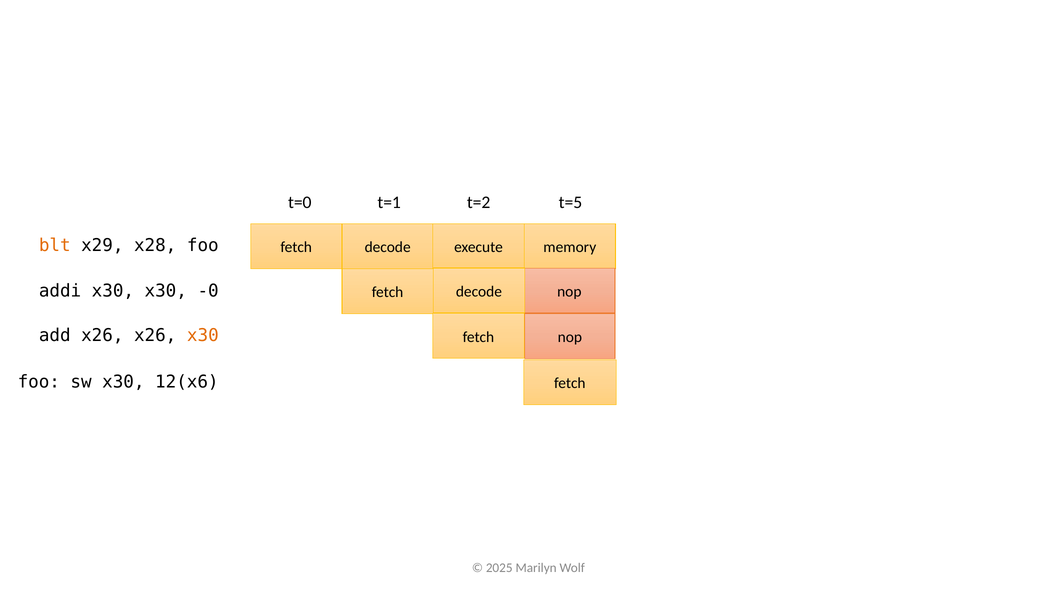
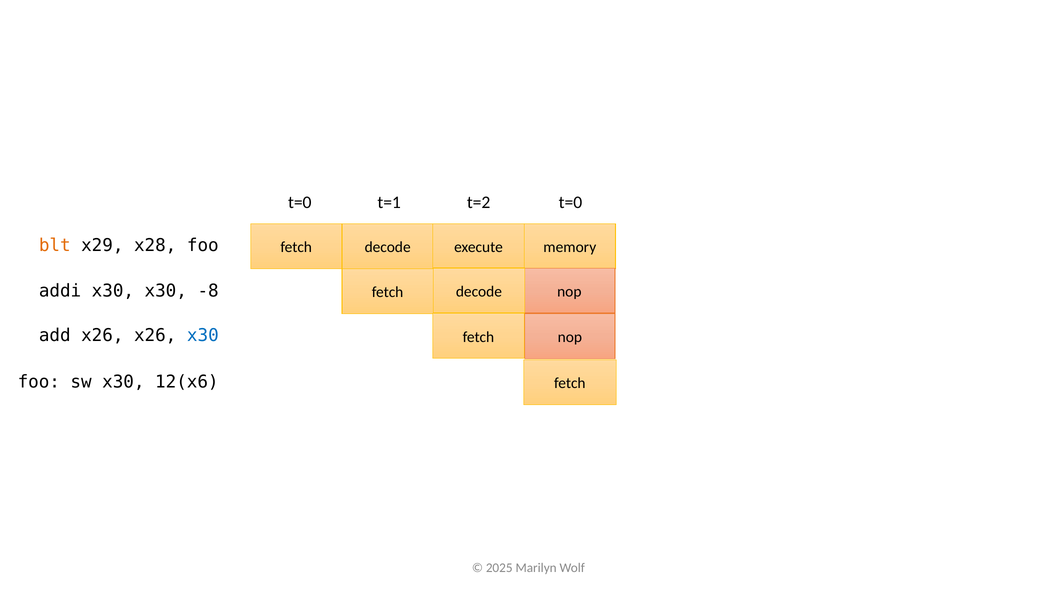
t=2 t=5: t=5 -> t=0 (570, 202)
-0: -0 -> -8 (208, 290)
x30 colour: orange -> blue (203, 335)
